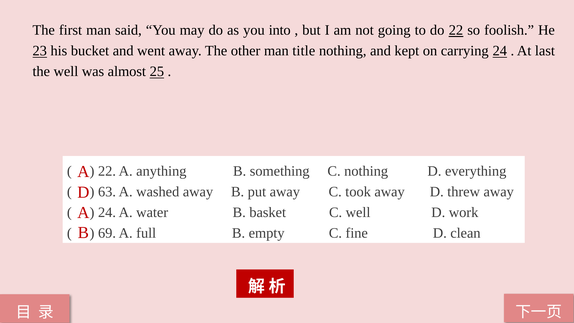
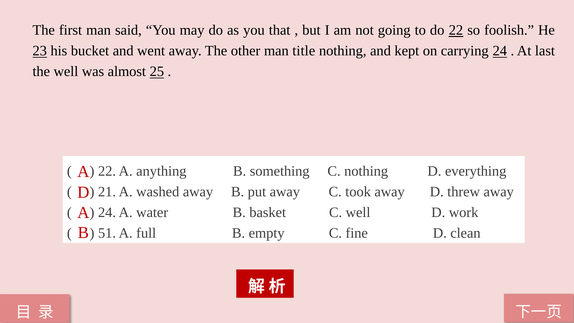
into: into -> that (280, 30)
63: 63 -> 21 (107, 192)
69: 69 -> 51 (107, 233)
